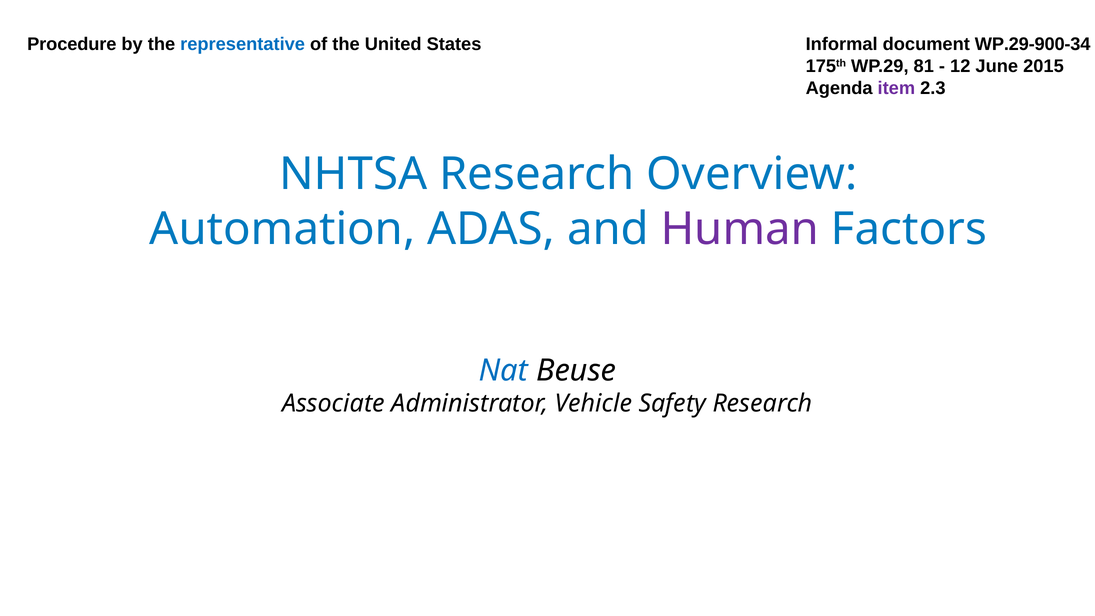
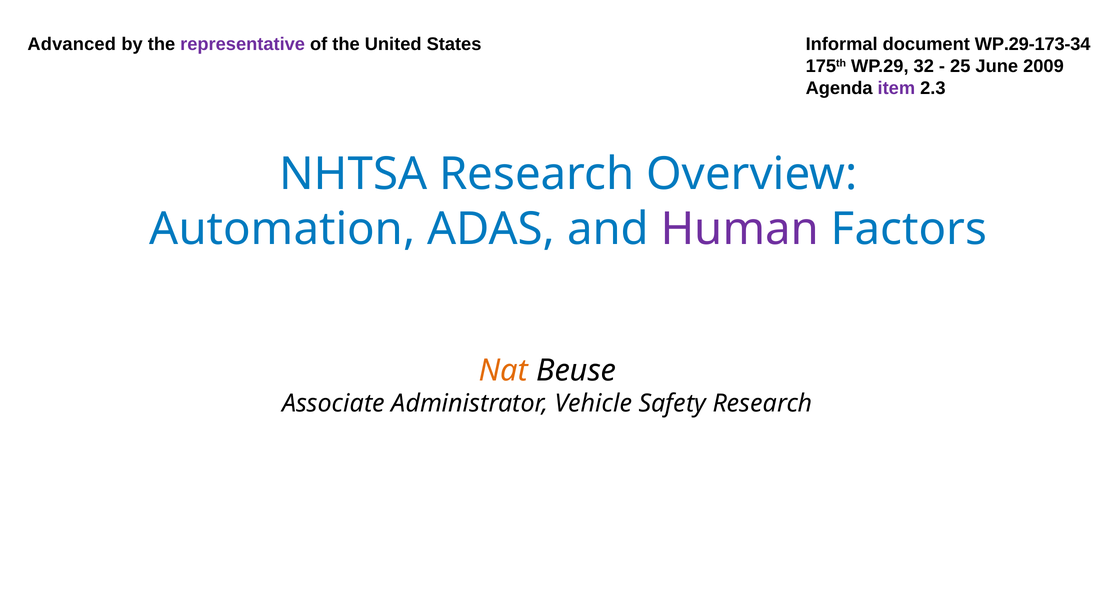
Procedure: Procedure -> Advanced (72, 44)
representative colour: blue -> purple (243, 44)
WP.29-900-34: WP.29-900-34 -> WP.29-173-34 (1033, 44)
81: 81 -> 32 (924, 66)
12: 12 -> 25 (960, 66)
2015: 2015 -> 2009 (1043, 66)
Nat colour: blue -> orange (503, 370)
